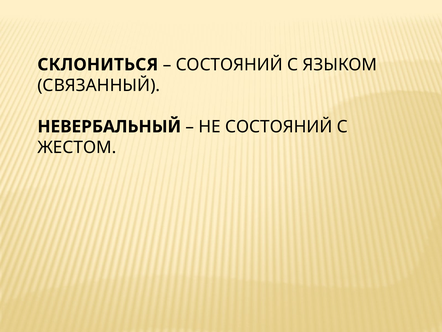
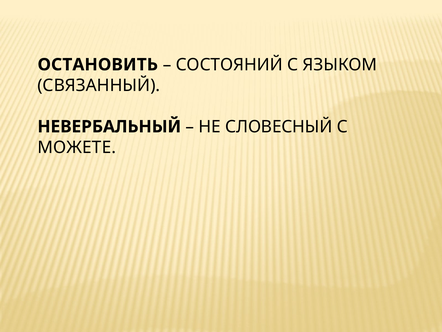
СКЛОНИТЬСЯ: СКЛОНИТЬСЯ -> ОСТАНОВИТЬ (98, 65)
НЕ СОСТОЯНИЙ: СОСТОЯНИЙ -> СЛОВЕСНЫЙ (279, 126)
ЖЕСТОМ: ЖЕСТОМ -> МОЖЕТЕ (77, 147)
